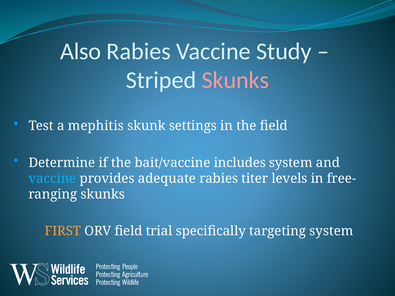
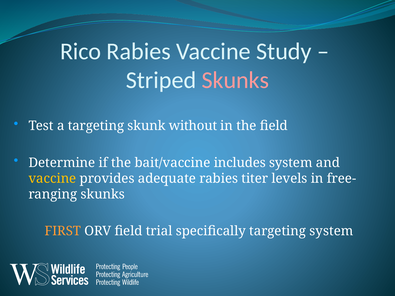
Also: Also -> Rico (81, 51)
a mephitis: mephitis -> targeting (96, 126)
settings: settings -> without (193, 126)
vaccine colour: light blue -> yellow (52, 179)
